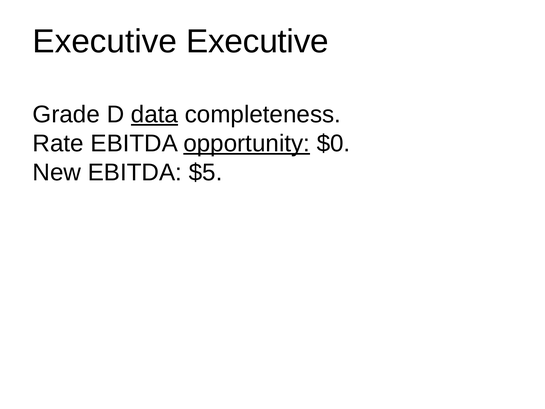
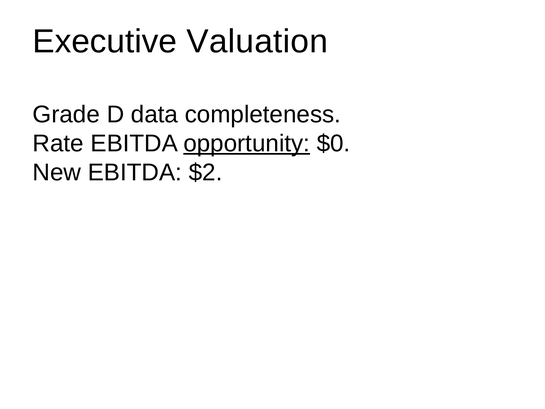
Executive Executive: Executive -> Valuation (257, 41)
data underline: present -> none (154, 114)
$5: $5 -> $2 (206, 172)
